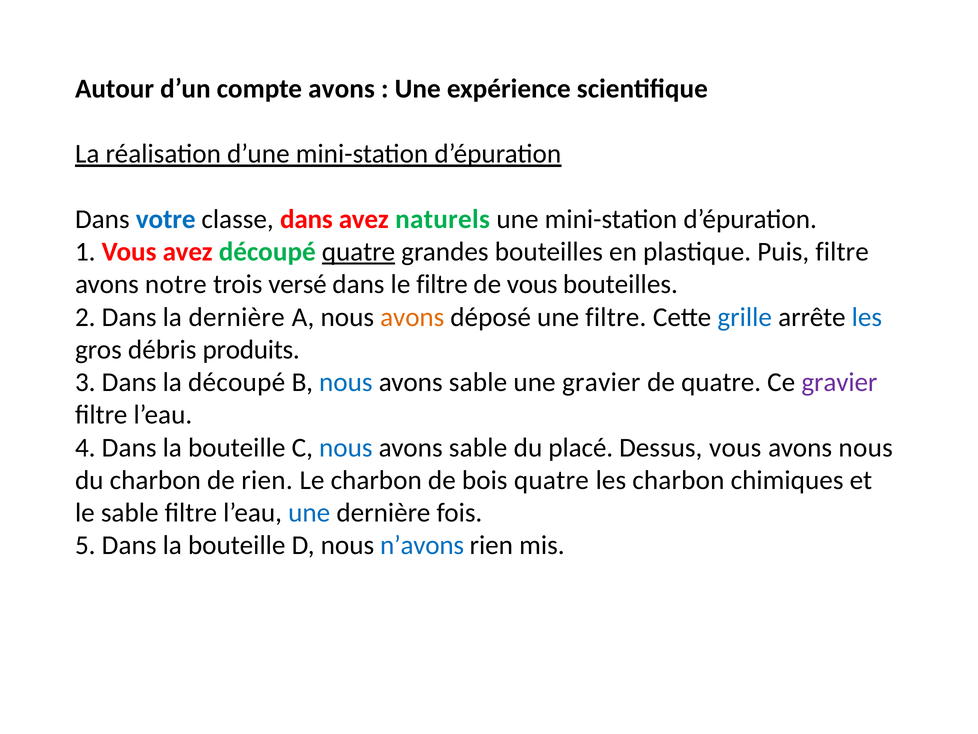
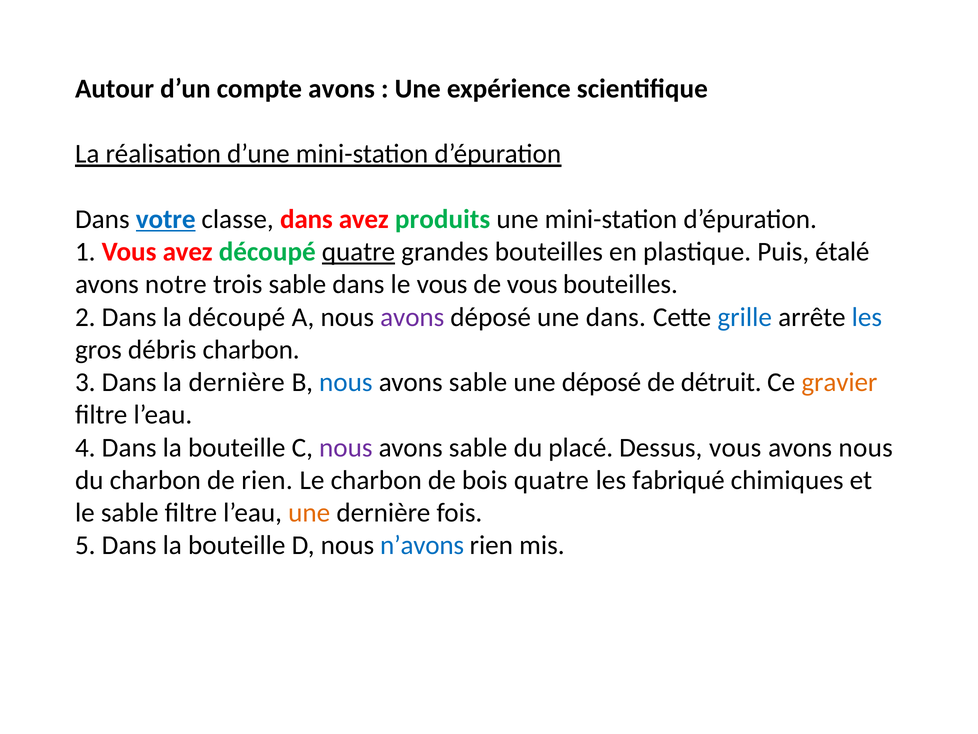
votre underline: none -> present (166, 219)
naturels: naturels -> produits (443, 219)
Puis filtre: filtre -> étalé (842, 252)
trois versé: versé -> sable (297, 284)
le filtre: filtre -> vous (442, 284)
la dernière: dernière -> découpé (237, 317)
avons colour: orange -> purple (412, 317)
une filtre: filtre -> dans (616, 317)
débris produits: produits -> charbon (251, 349)
la découpé: découpé -> dernière (237, 382)
une gravier: gravier -> déposé (601, 382)
de quatre: quatre -> détruit (721, 382)
gravier colour: purple -> orange (839, 382)
nous colour: blue -> purple (346, 447)
les charbon: charbon -> fabriqué (678, 480)
une colour: blue -> orange (309, 513)
